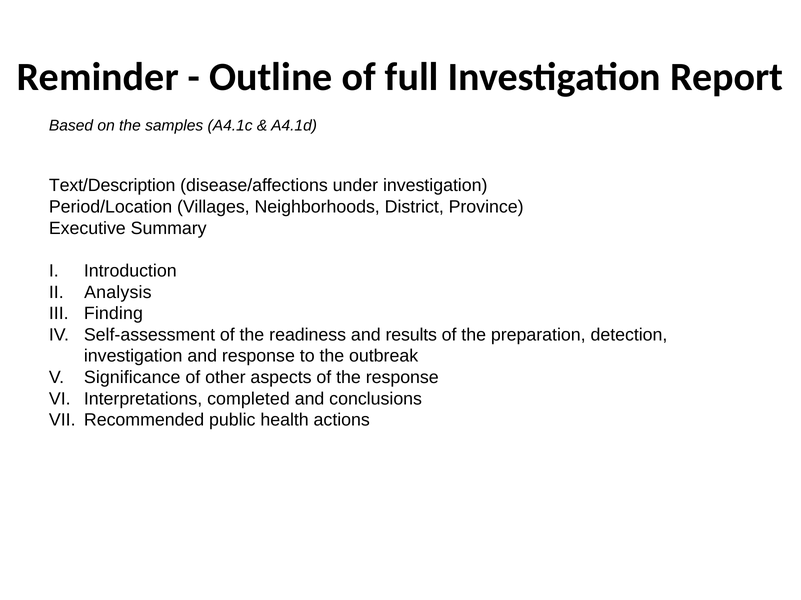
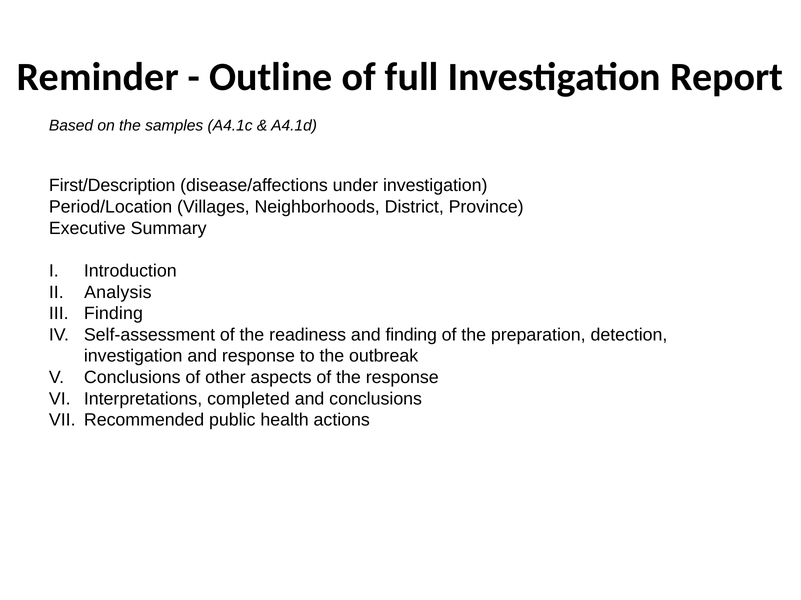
Text/Description: Text/Description -> First/Description (112, 186)
and results: results -> finding (411, 335)
Significance: Significance -> Conclusions (132, 378)
